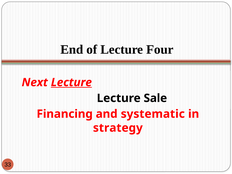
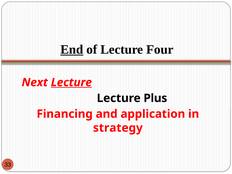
End underline: none -> present (72, 50)
Sale: Sale -> Plus (155, 98)
systematic: systematic -> application (153, 114)
